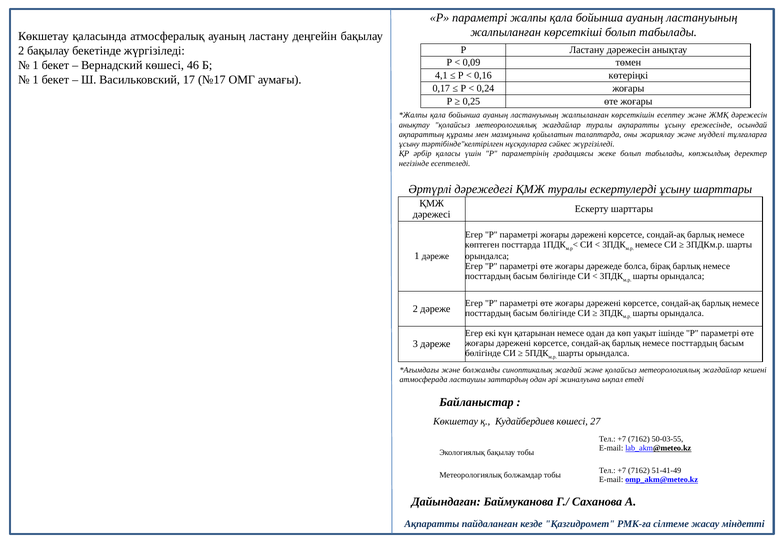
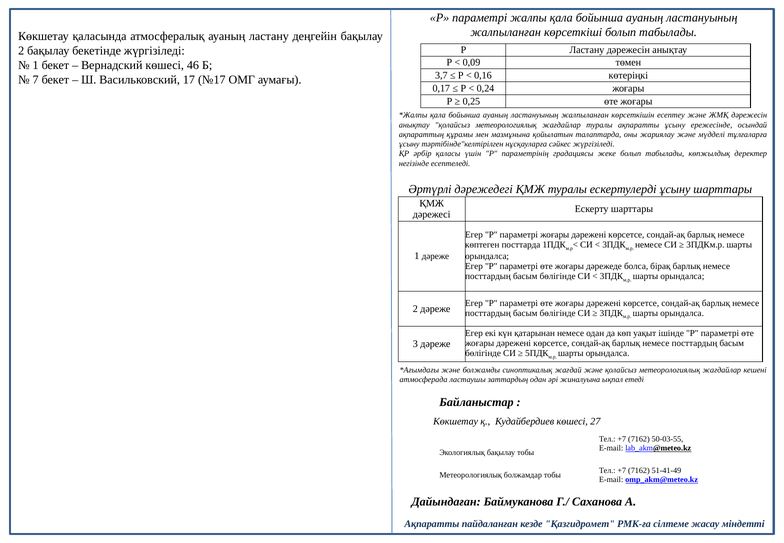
4,1: 4,1 -> 3,7 (441, 75)
1: 1 -> 7 (36, 80)
